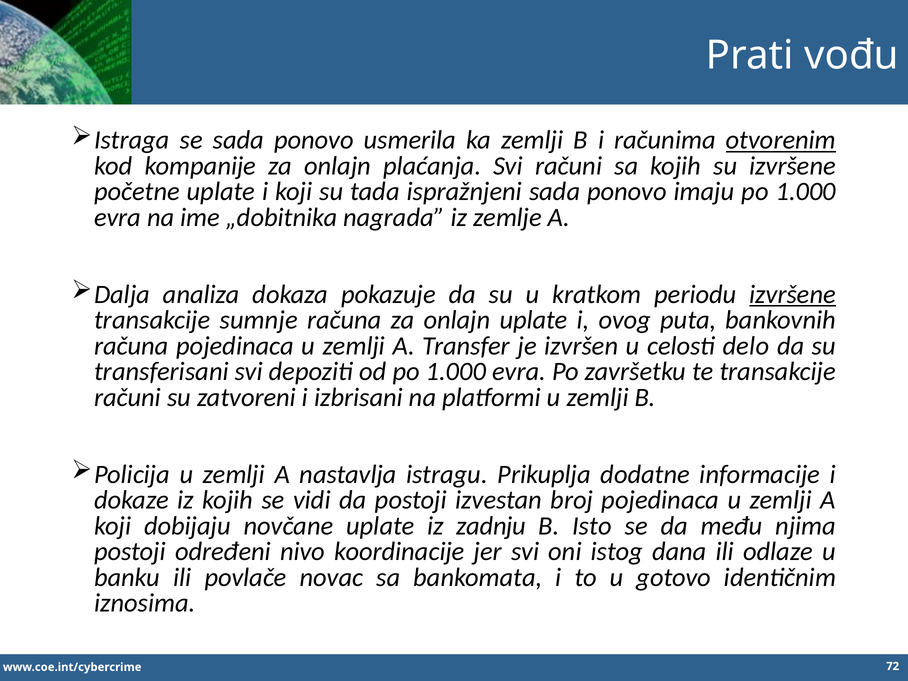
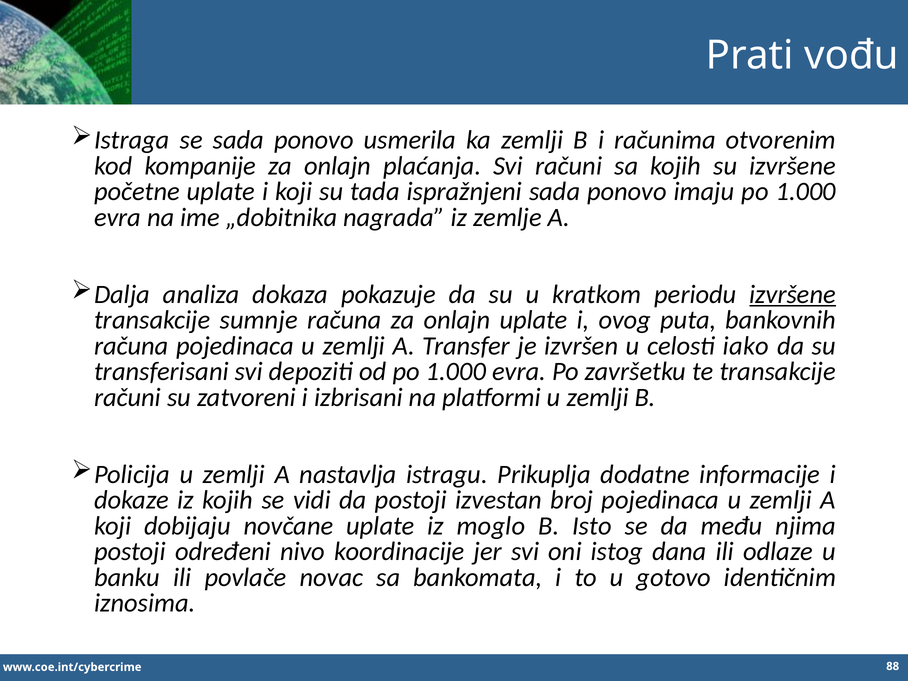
otvorenim underline: present -> none (781, 140)
delo: delo -> iako (746, 346)
zadnju: zadnju -> moglo (491, 526)
72: 72 -> 88 (893, 666)
